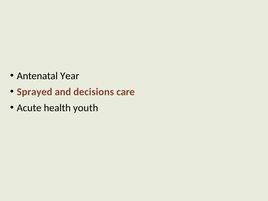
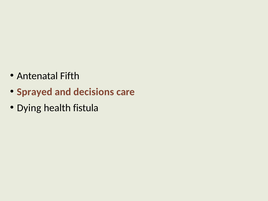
Year: Year -> Fifth (70, 76)
Acute: Acute -> Dying (29, 108)
youth: youth -> fistula (86, 108)
